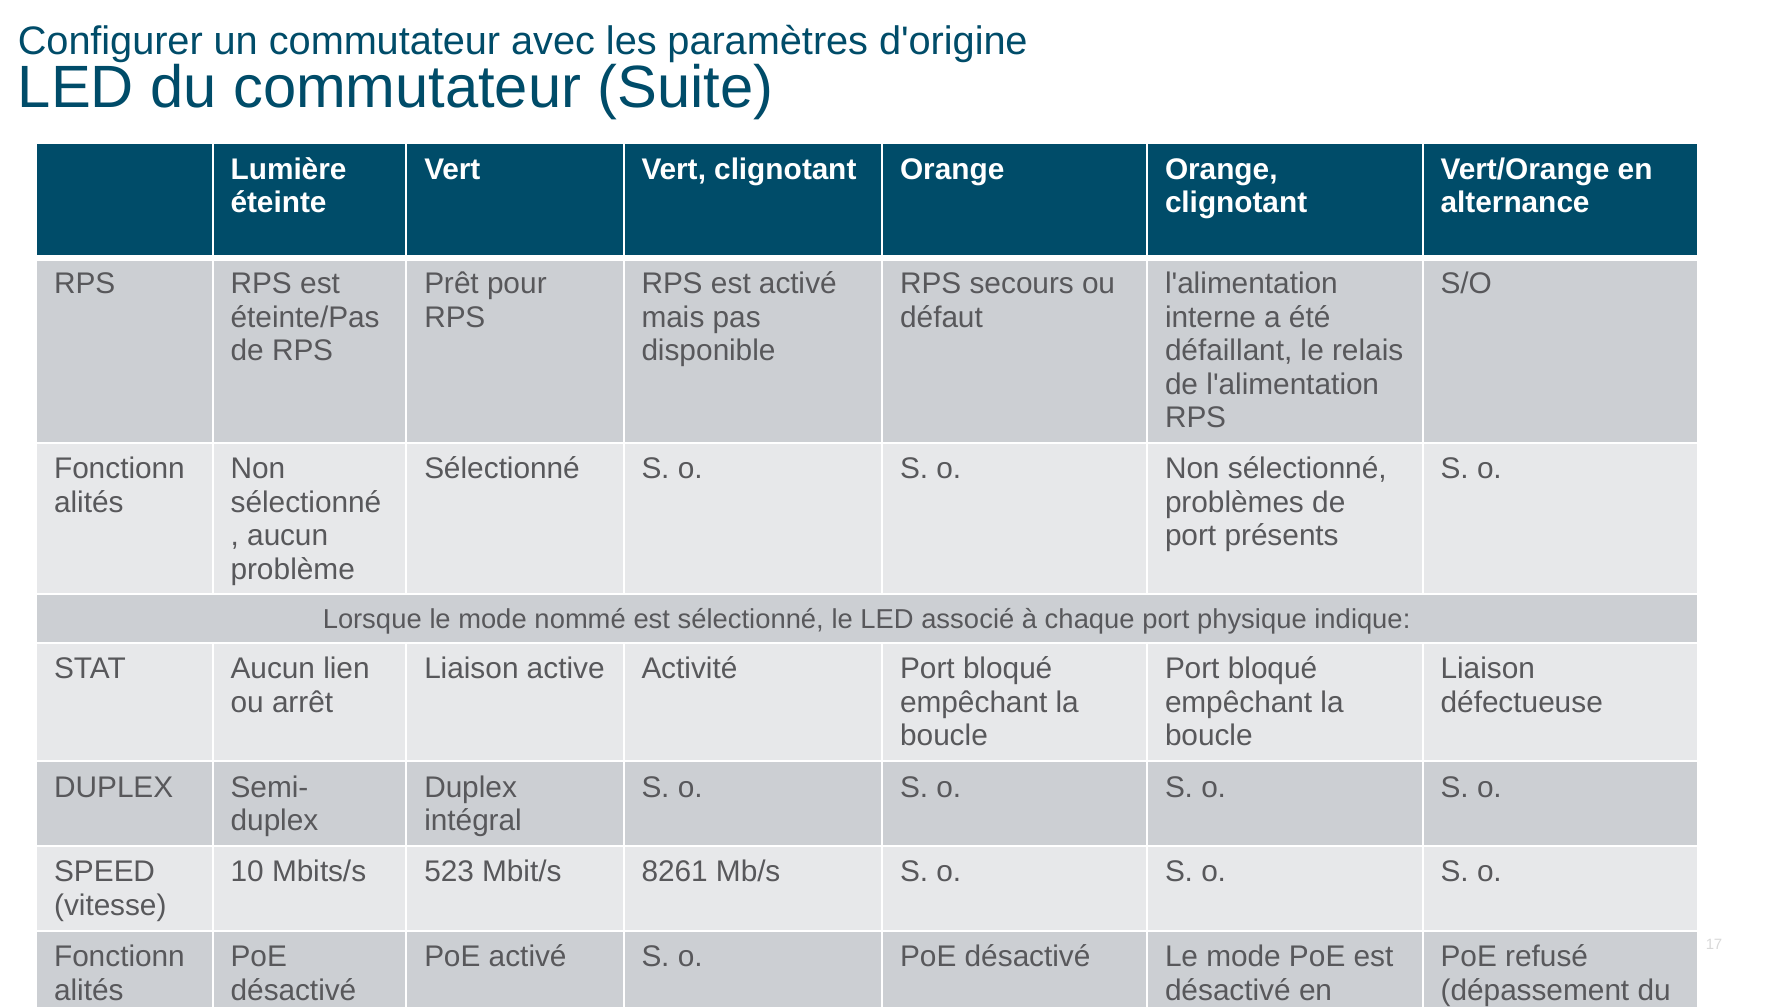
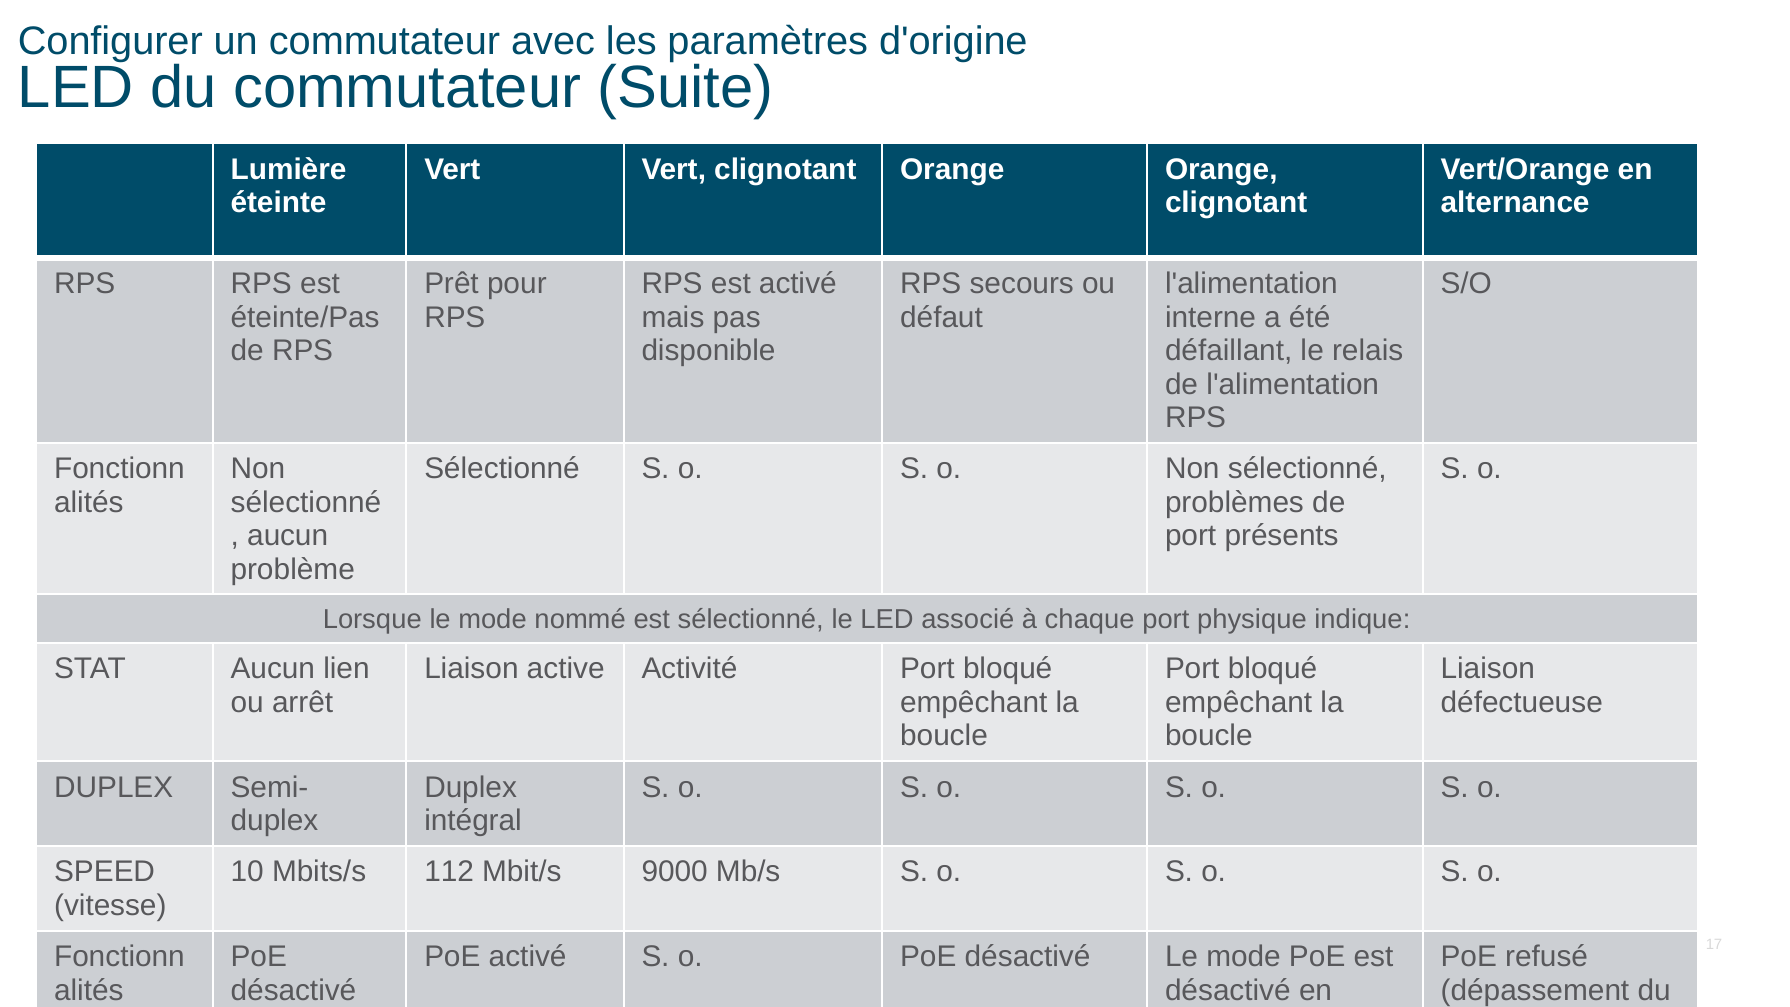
523: 523 -> 112 (449, 872)
8261: 8261 -> 9000 (675, 872)
